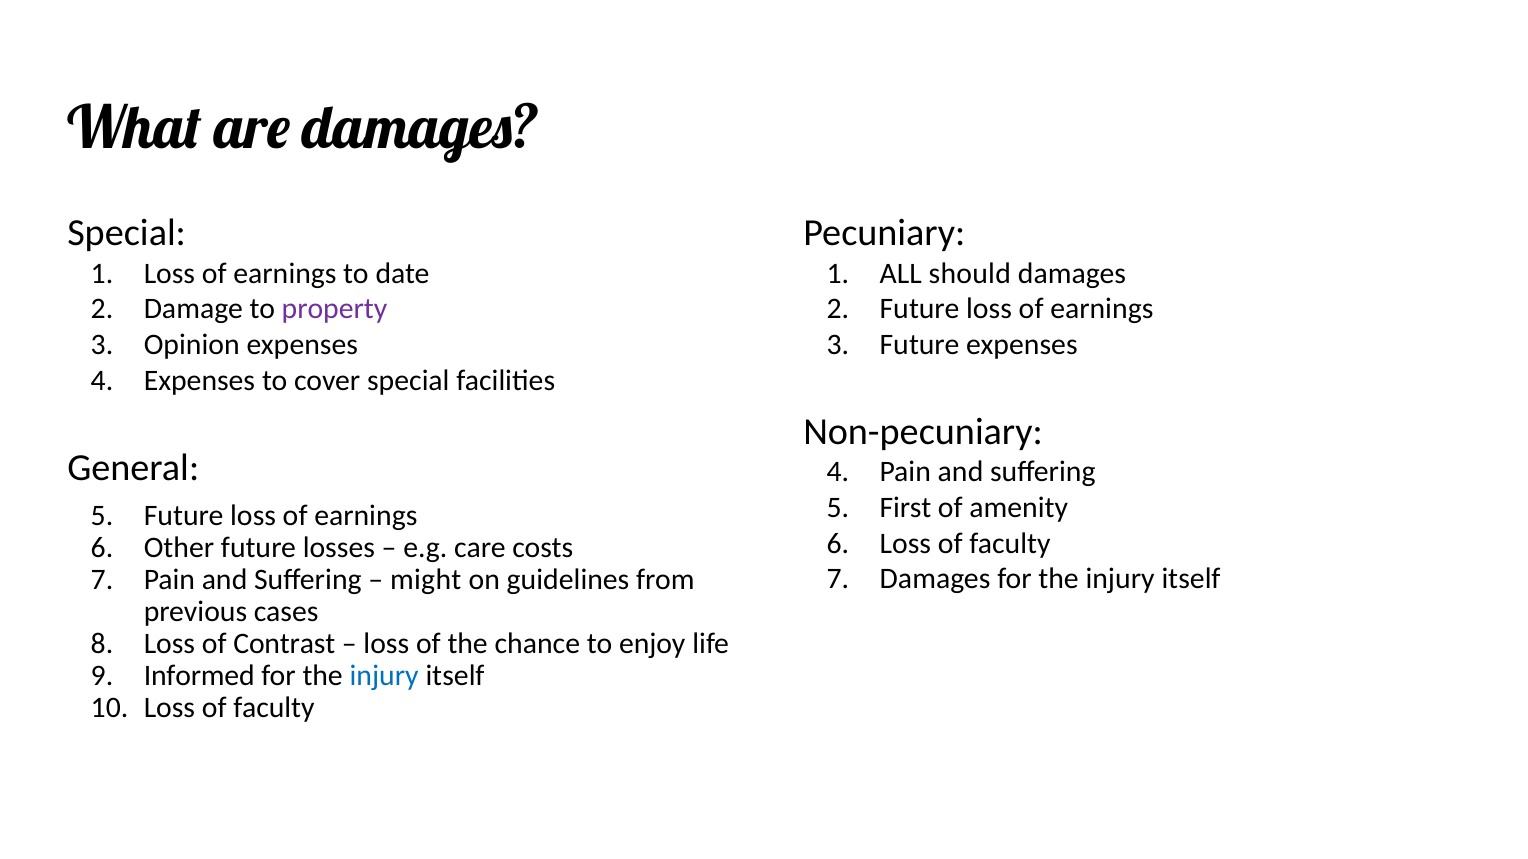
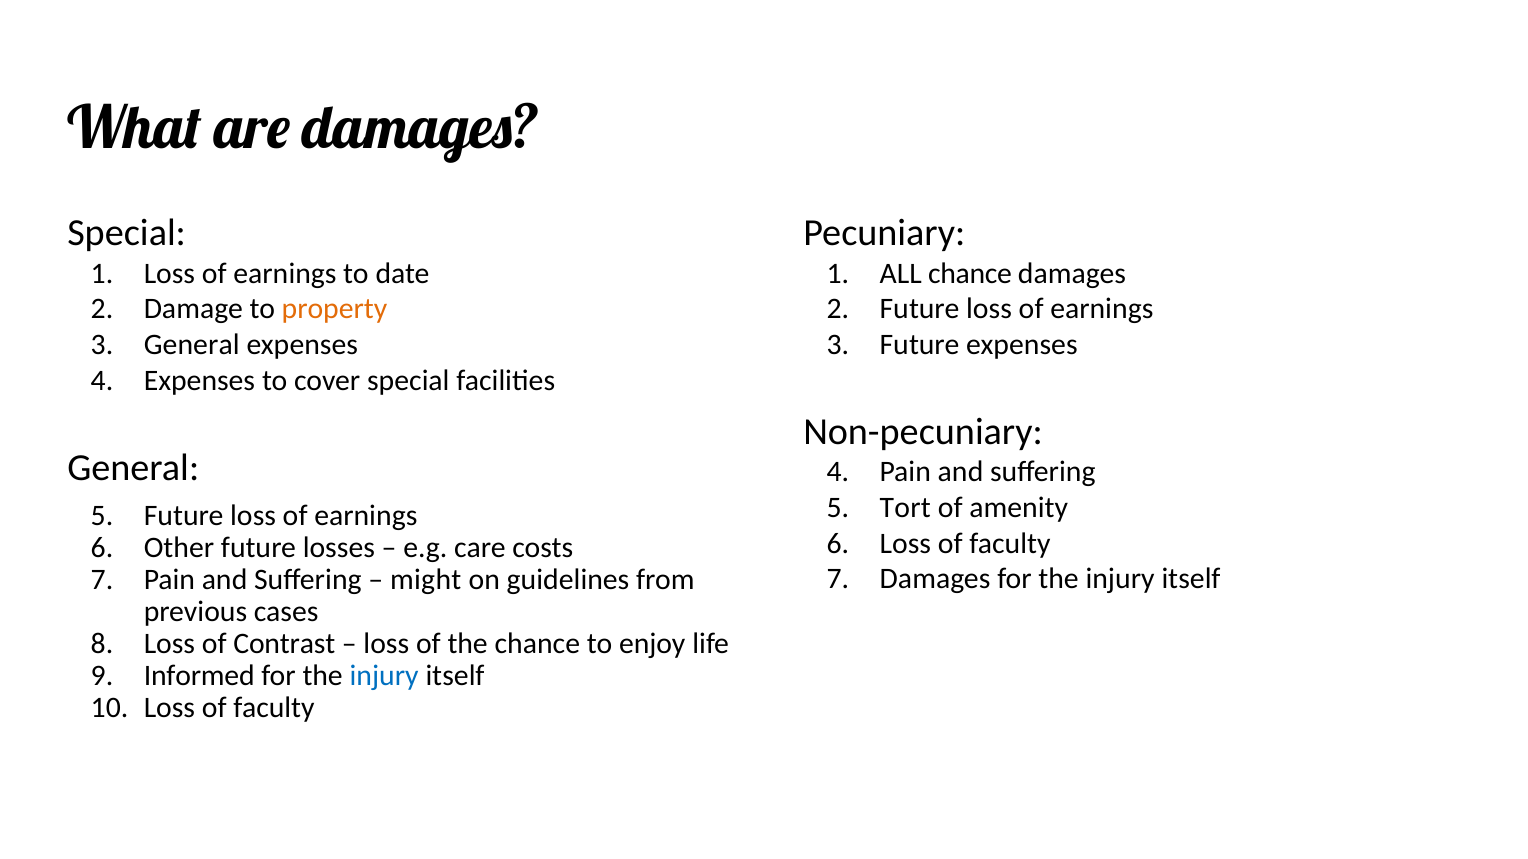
ALL should: should -> chance (970, 274)
property colour: purple -> orange (334, 309)
Opinion: Opinion -> General (192, 345)
First: First -> Tort (905, 508)
